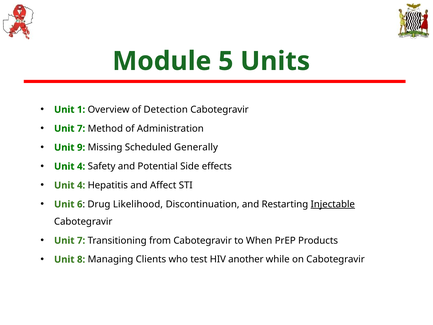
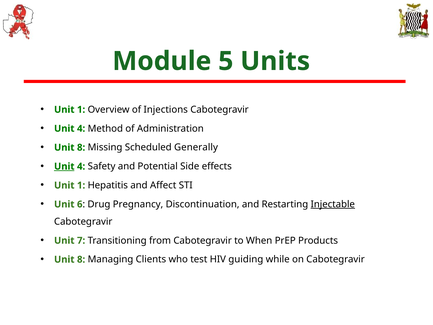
Detection: Detection -> Injections (166, 110)
7: 7 -> 4 (81, 128)
9: 9 -> 8 (81, 147)
Unit underline: none -> present (64, 166)
4: 4 -> 1 (81, 185)
Likelihood: Likelihood -> Pregnancy (138, 204)
another: another -> guiding (246, 259)
